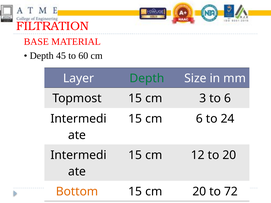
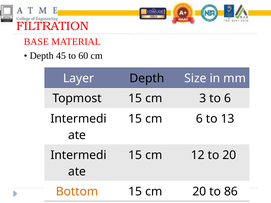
Depth colour: green -> black (147, 78)
24: 24 -> 13 (228, 119)
72: 72 -> 86 (231, 192)
